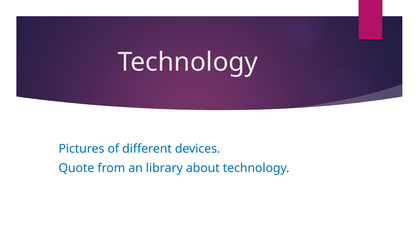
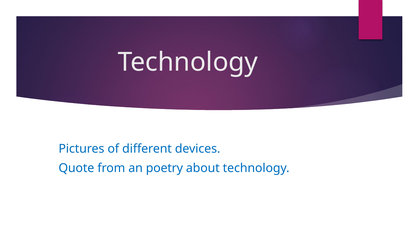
library: library -> poetry (164, 168)
